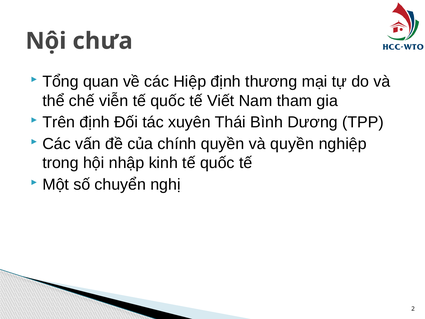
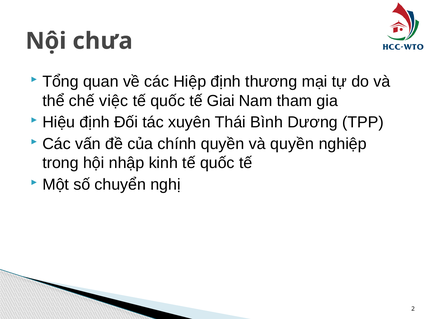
viễn: viễn -> việc (114, 101)
Viết: Viết -> Giai (221, 101)
Trên: Trên -> Hiệu (59, 122)
